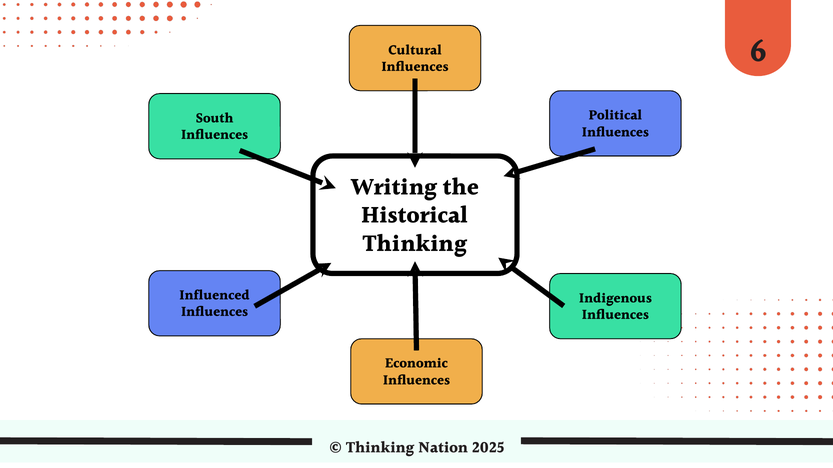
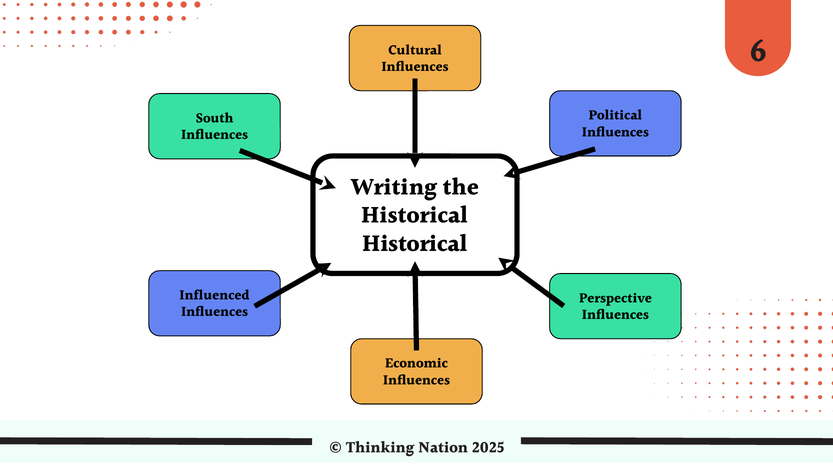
Thinking: Thinking -> Historical (415, 245)
Indigenous: Indigenous -> Perspective (615, 299)
